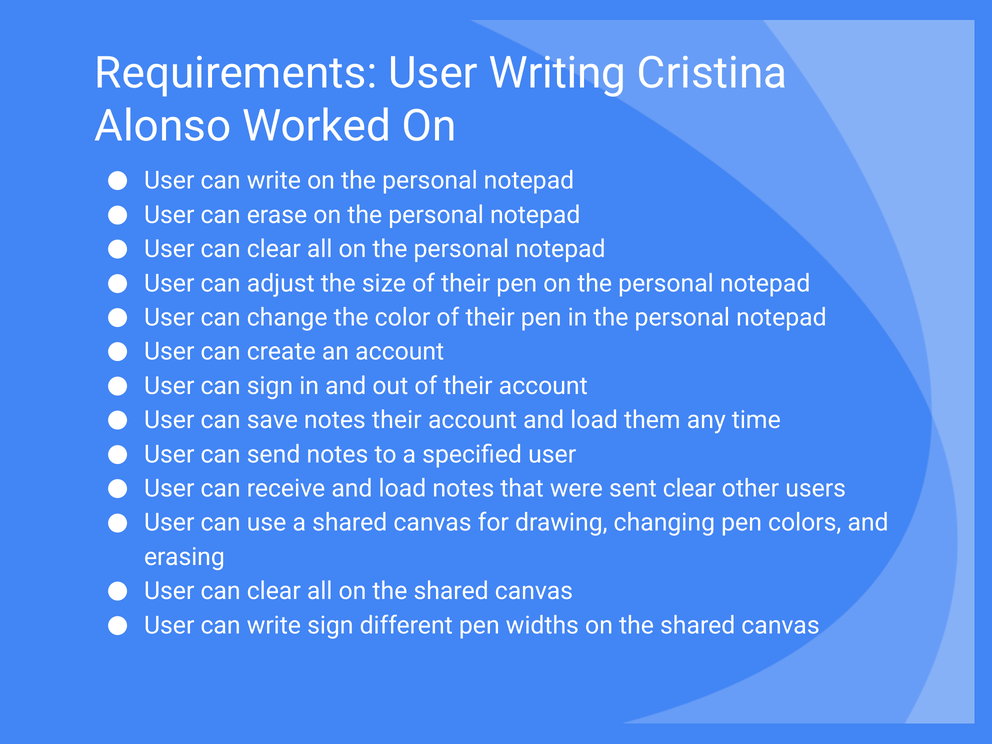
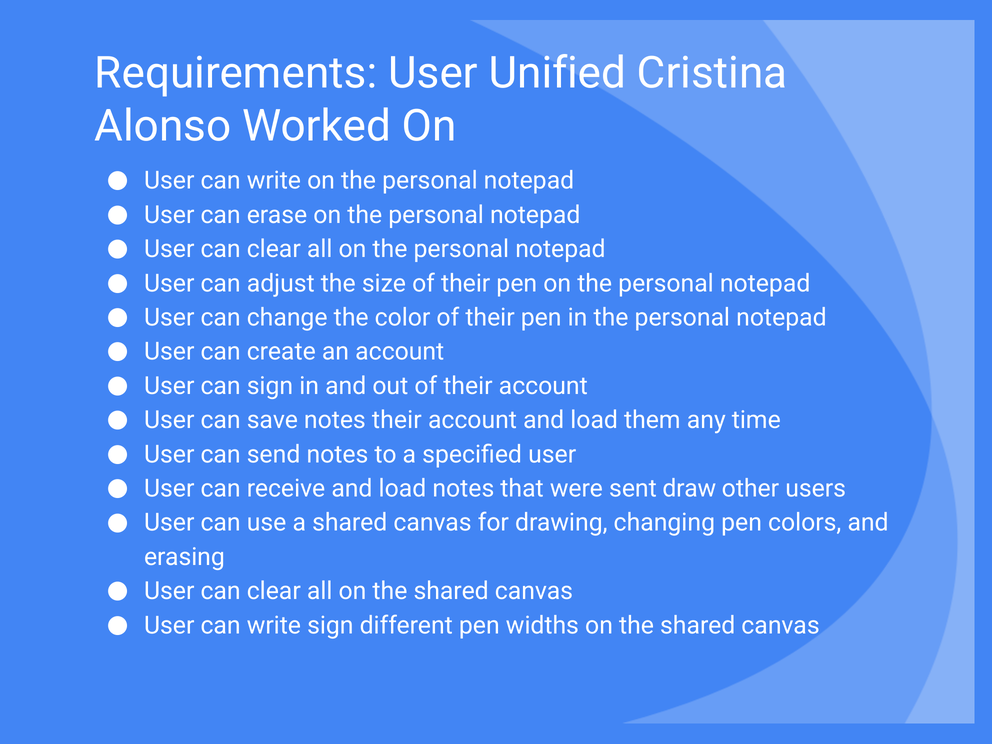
Writing: Writing -> Unified (557, 73)
sent clear: clear -> draw (689, 489)
